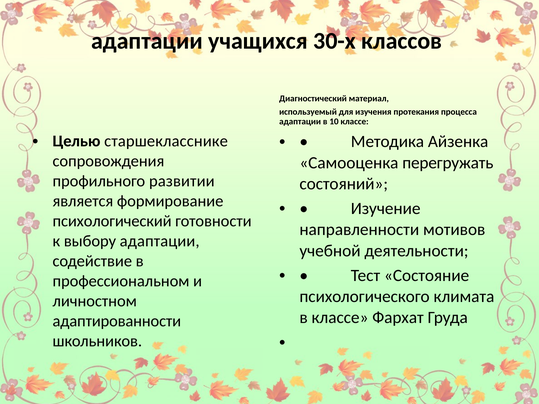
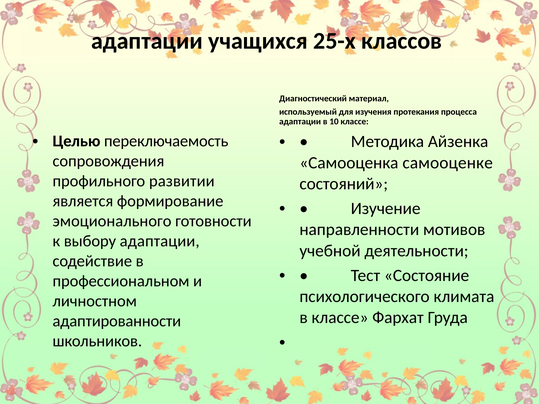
30-х: 30-х -> 25-х (335, 41)
старшекласснике: старшекласснике -> переключаемость (166, 141)
перегружать: перегружать -> самооценке (448, 163)
психологический: психологический -> эмоционального (112, 221)
